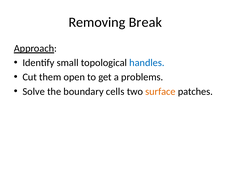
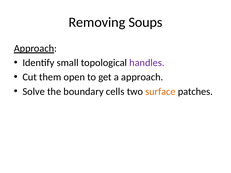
Break: Break -> Soups (145, 22)
handles colour: blue -> purple (147, 63)
a problems: problems -> approach (142, 77)
